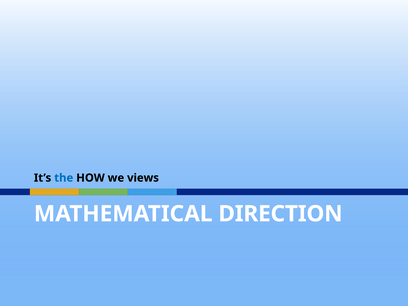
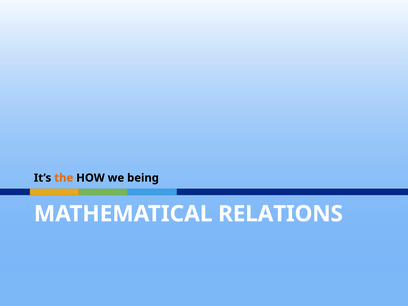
the colour: blue -> orange (64, 178)
views: views -> being (143, 178)
DIRECTION: DIRECTION -> RELATIONS (281, 214)
